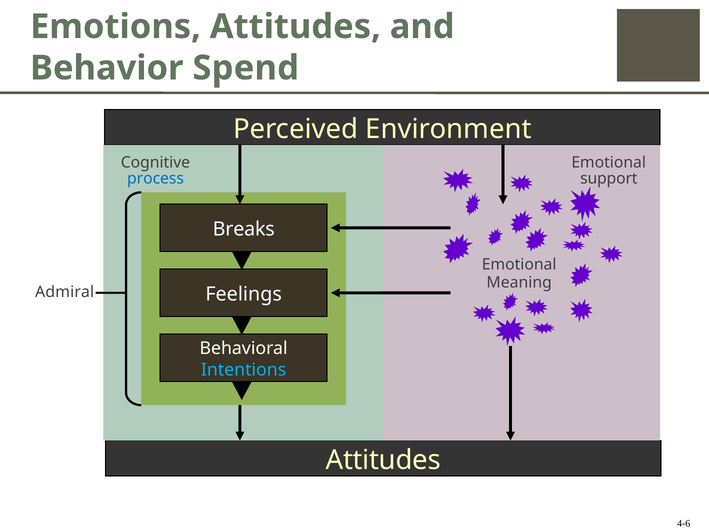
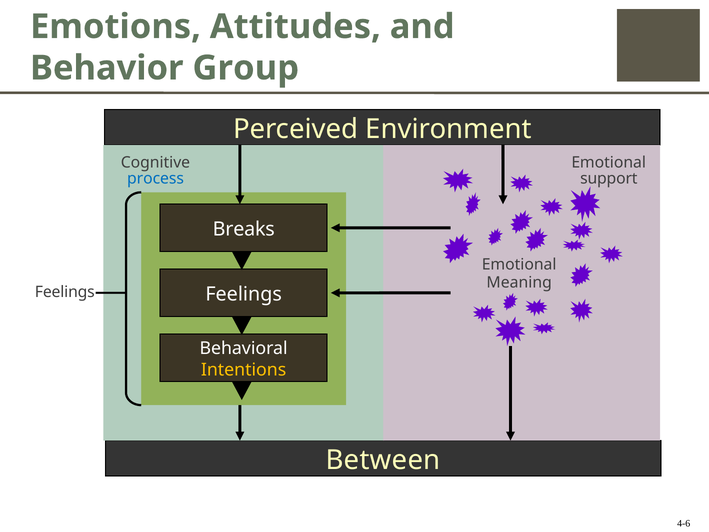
Spend: Spend -> Group (246, 68)
Admiral: Admiral -> Feelings (65, 292)
Intentions colour: light blue -> yellow (244, 370)
Attitudes: Attitudes -> Between (383, 460)
